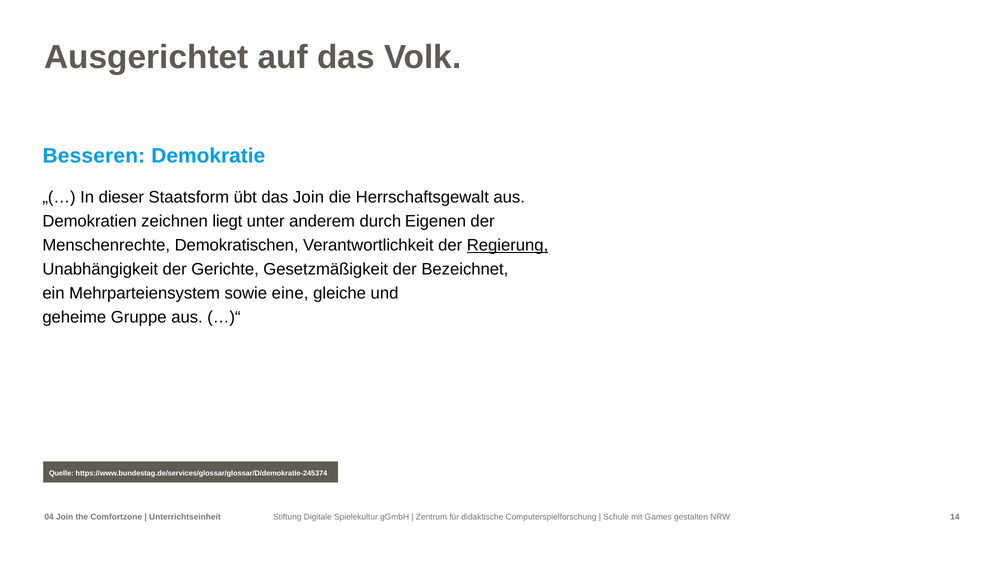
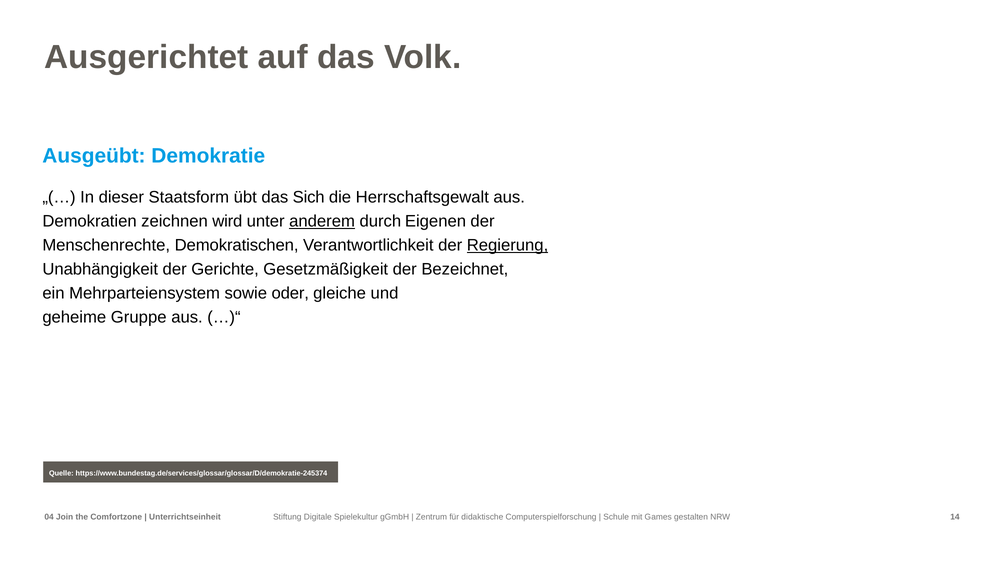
Besseren: Besseren -> Ausgeübt (94, 156)
das Join: Join -> Sich (309, 198)
liegt: liegt -> wird (227, 222)
anderem underline: none -> present (322, 222)
eine: eine -> oder (290, 294)
